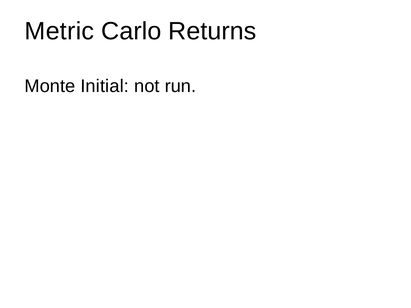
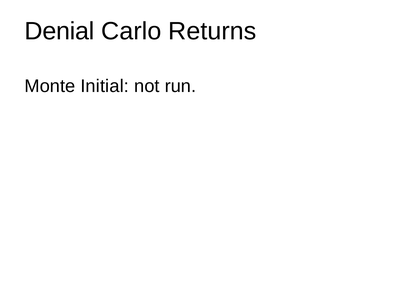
Metric: Metric -> Denial (60, 31)
